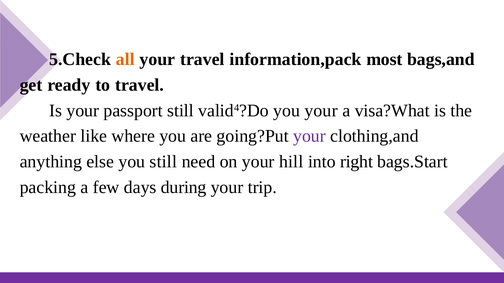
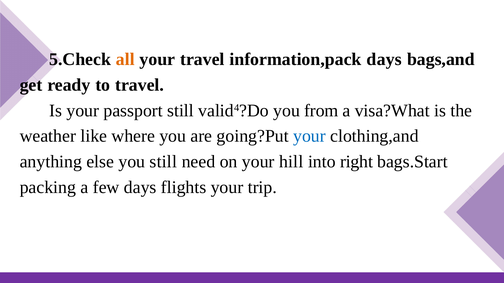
information,pack most: most -> days (384, 60)
you your: your -> from (321, 111)
your colour: purple -> blue (309, 136)
during: during -> flights (184, 188)
